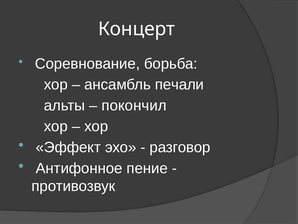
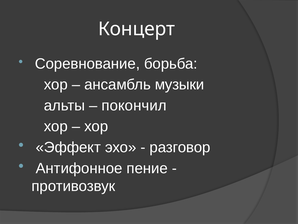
печали: печали -> музыки (179, 84)
